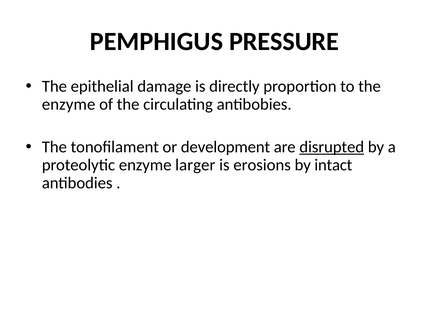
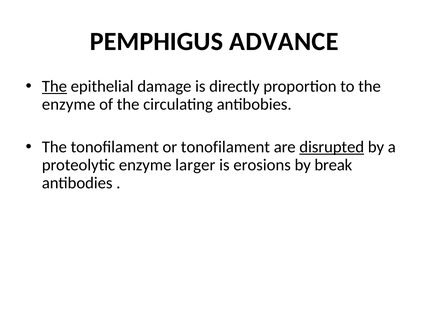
PRESSURE: PRESSURE -> ADVANCE (284, 42)
The underline: none -> present (54, 86)
or development: development -> tonofilament (225, 147)
intact: intact -> break (333, 165)
